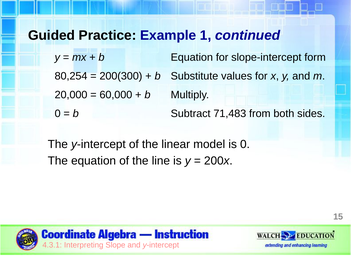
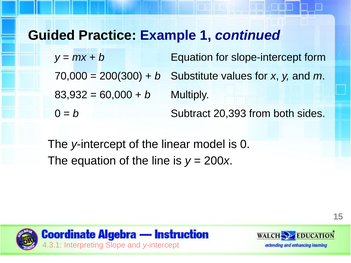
80,254: 80,254 -> 70,000 (71, 76)
20,000: 20,000 -> 83,932 (71, 95)
71,483: 71,483 -> 20,393 (230, 114)
